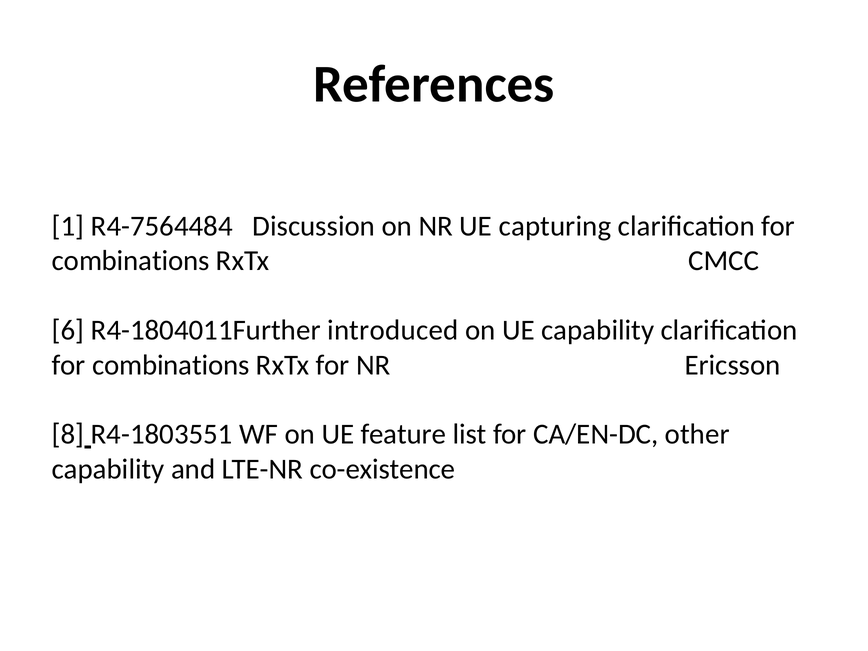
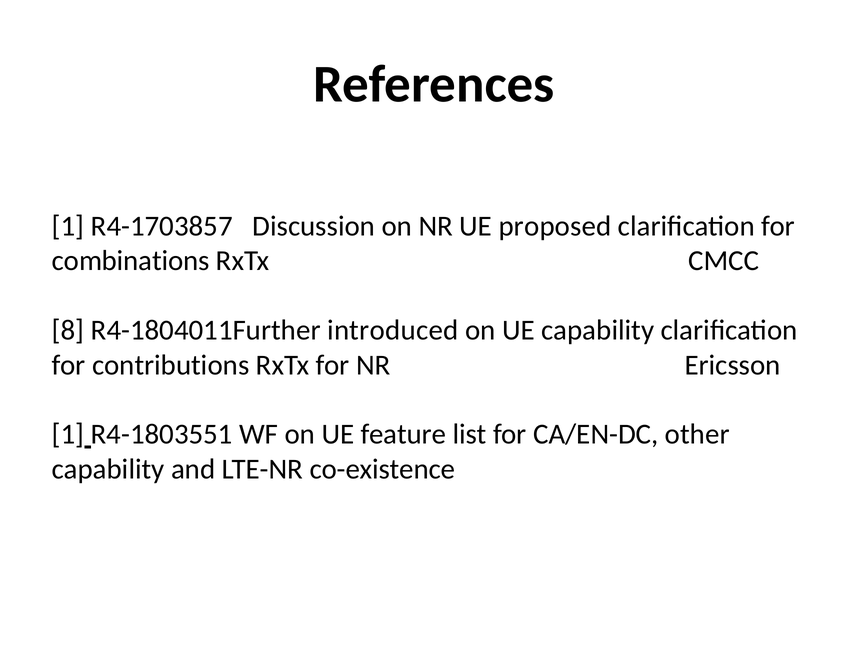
R4-7564484: R4-7564484 -> R4-1703857 (162, 226)
capturing: capturing -> proposed (555, 226)
6: 6 -> 8 (68, 330)
combinations: combinations -> contributions (171, 365)
8: 8 -> 1 (68, 434)
